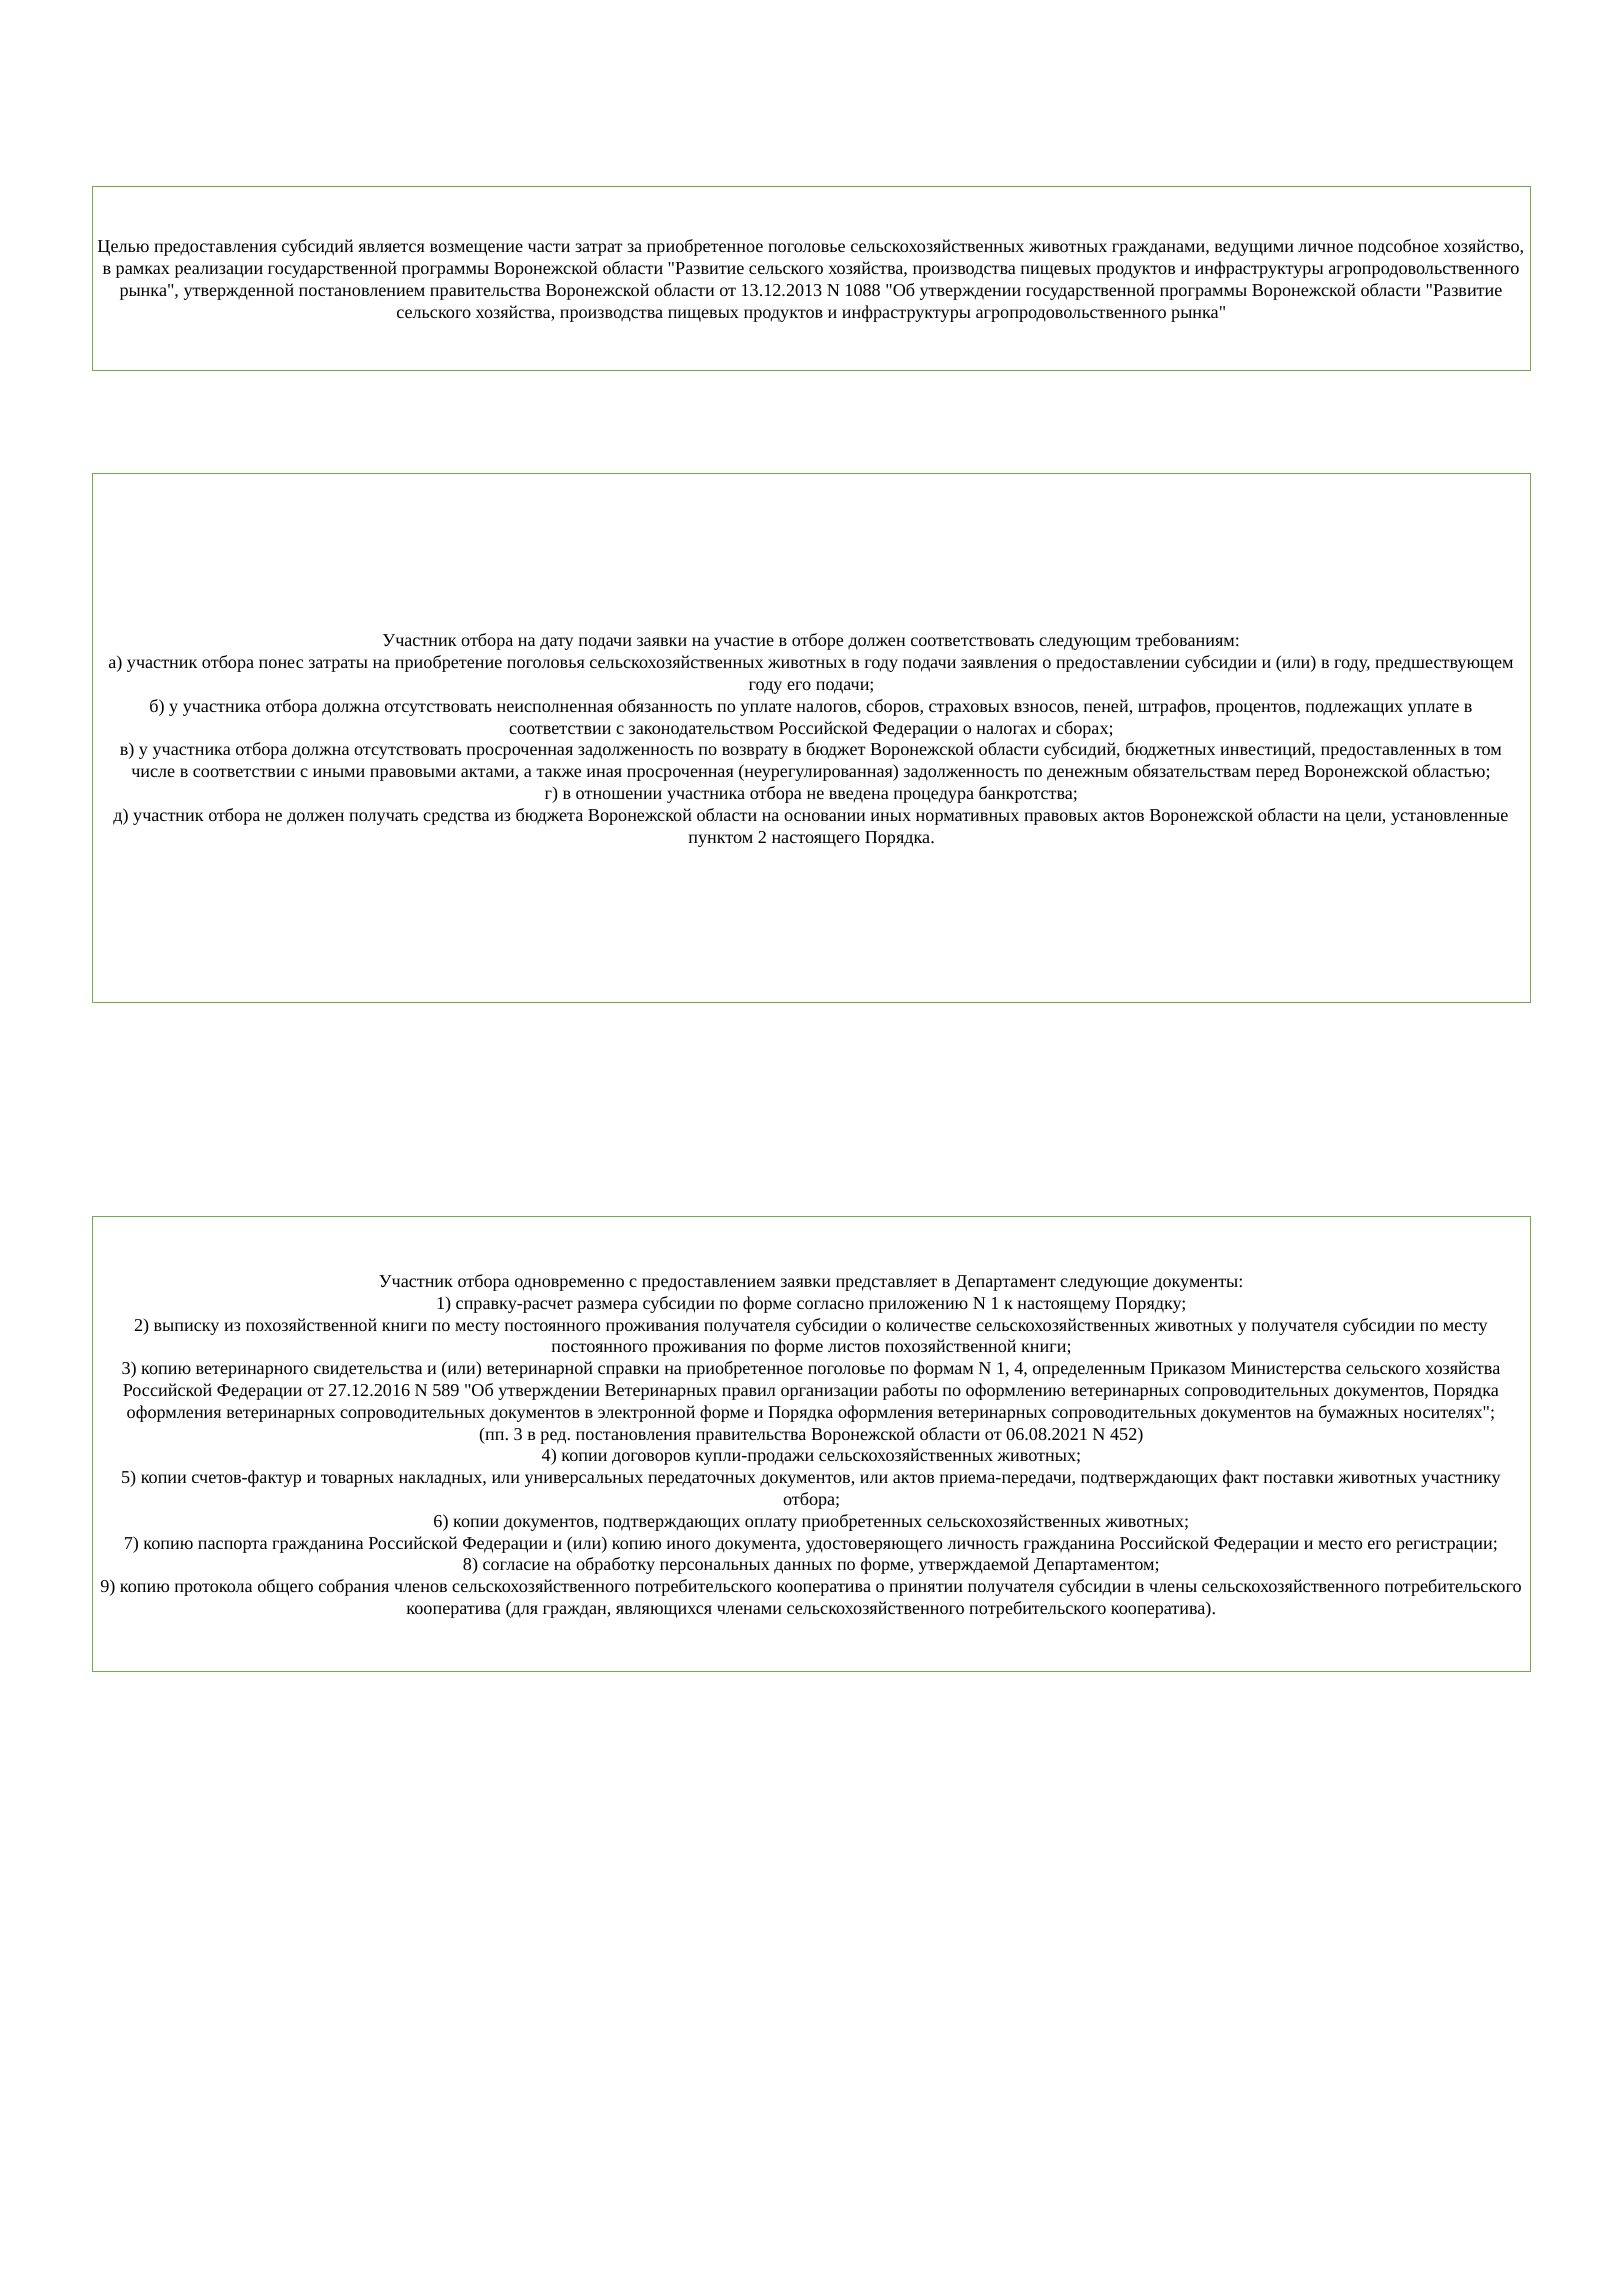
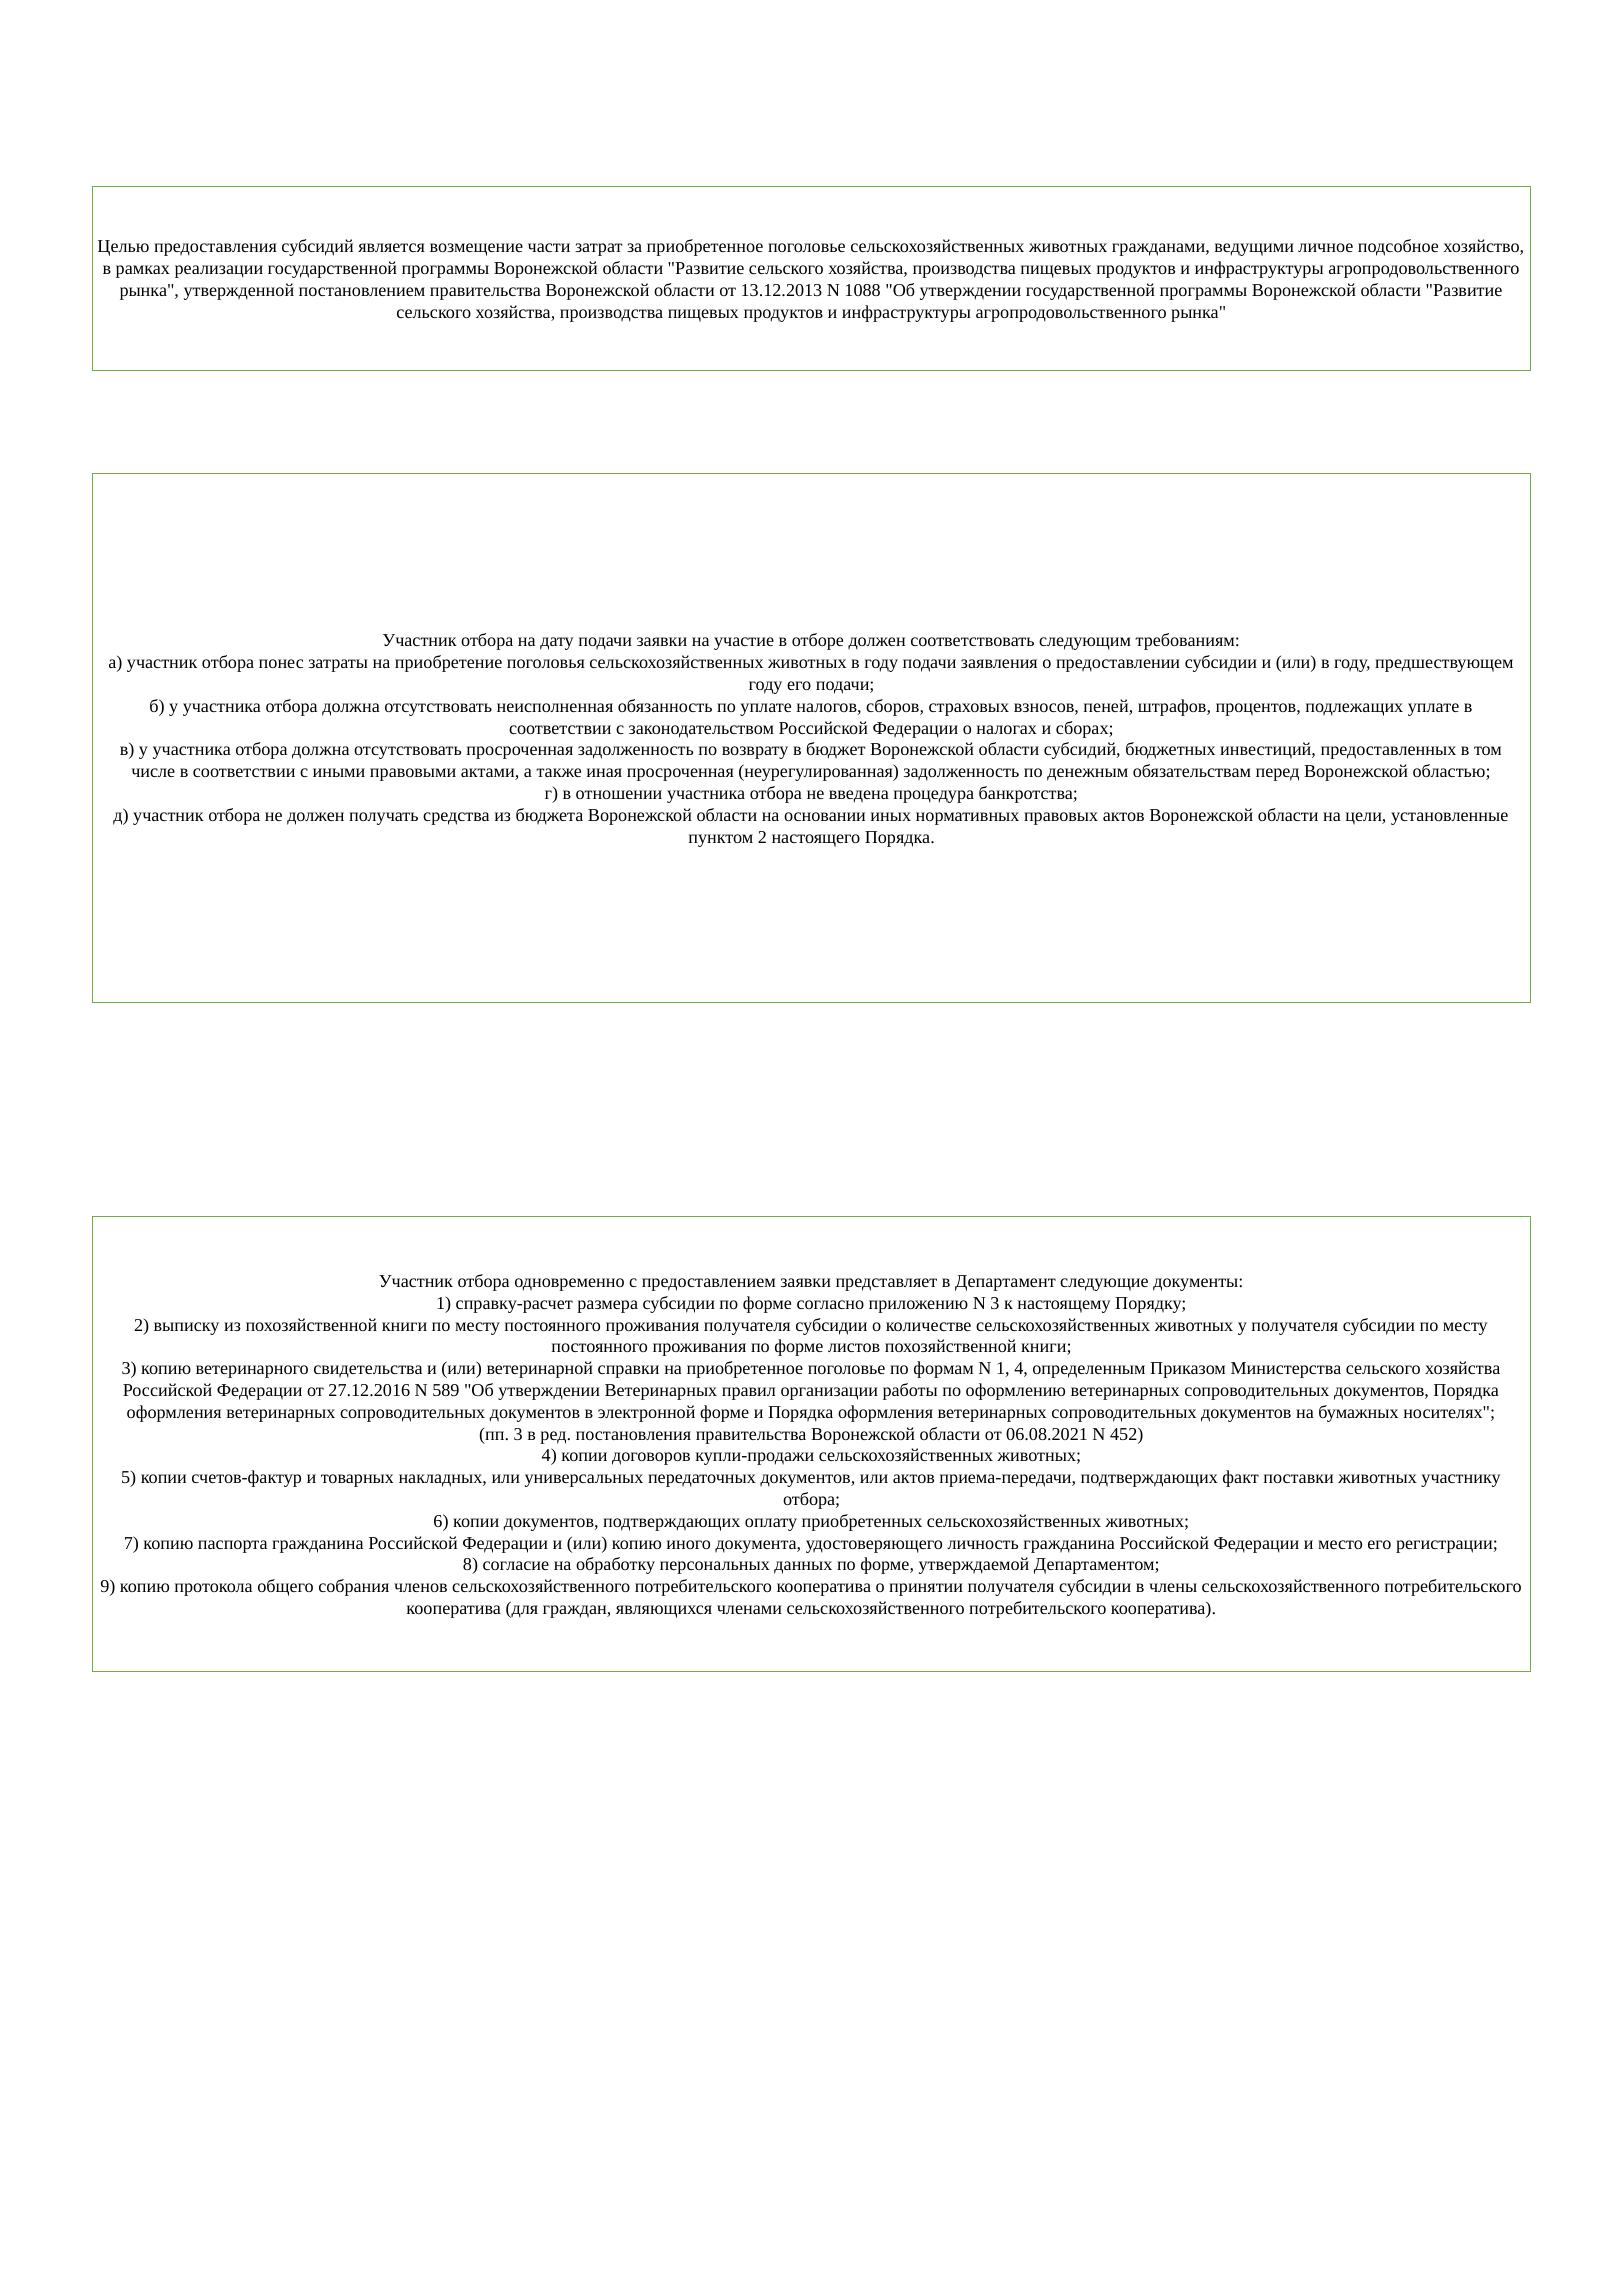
приложению N 1: 1 -> 3 (995, 1304)
